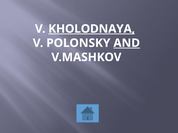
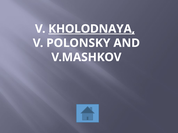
AND underline: present -> none (127, 43)
